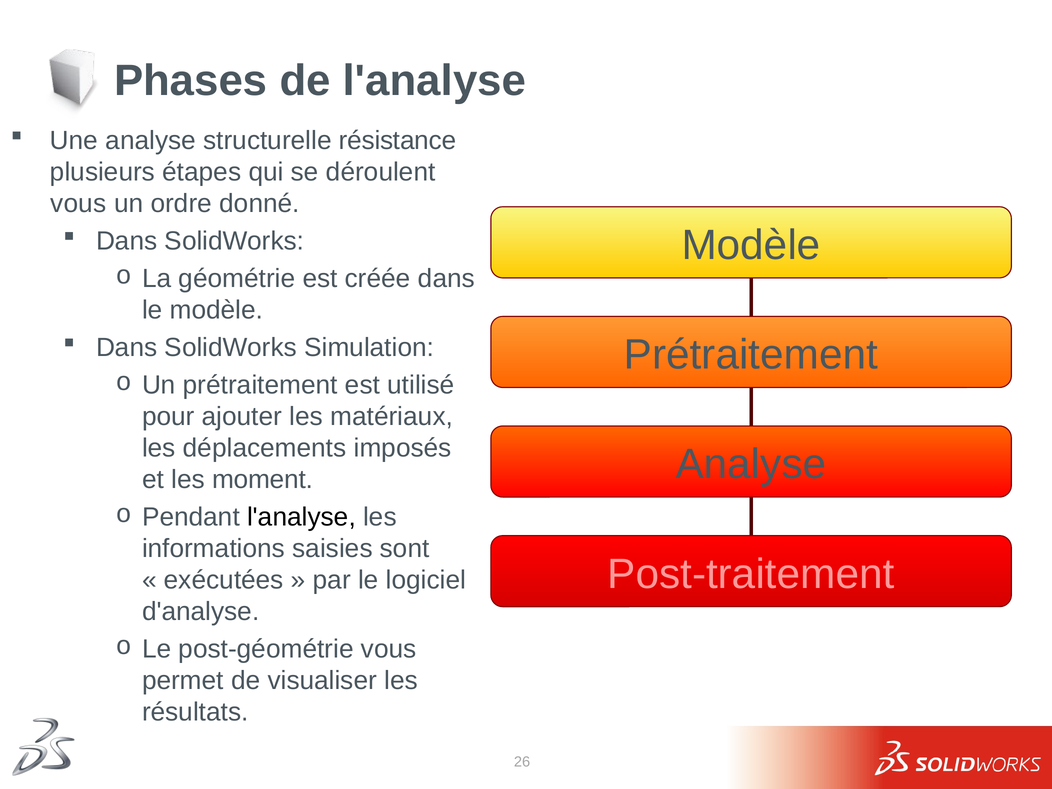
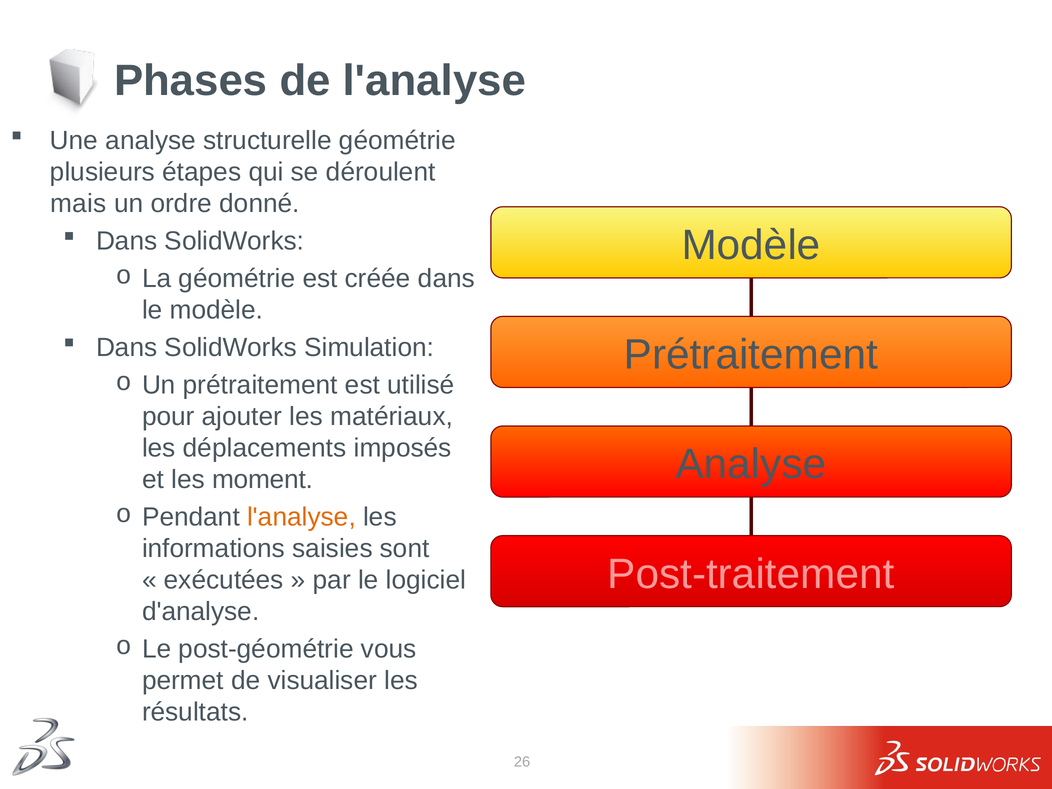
structurelle résistance: résistance -> géométrie (397, 141)
vous: vous -> mais (78, 204)
l'analyse colour: black -> orange (301, 517)
